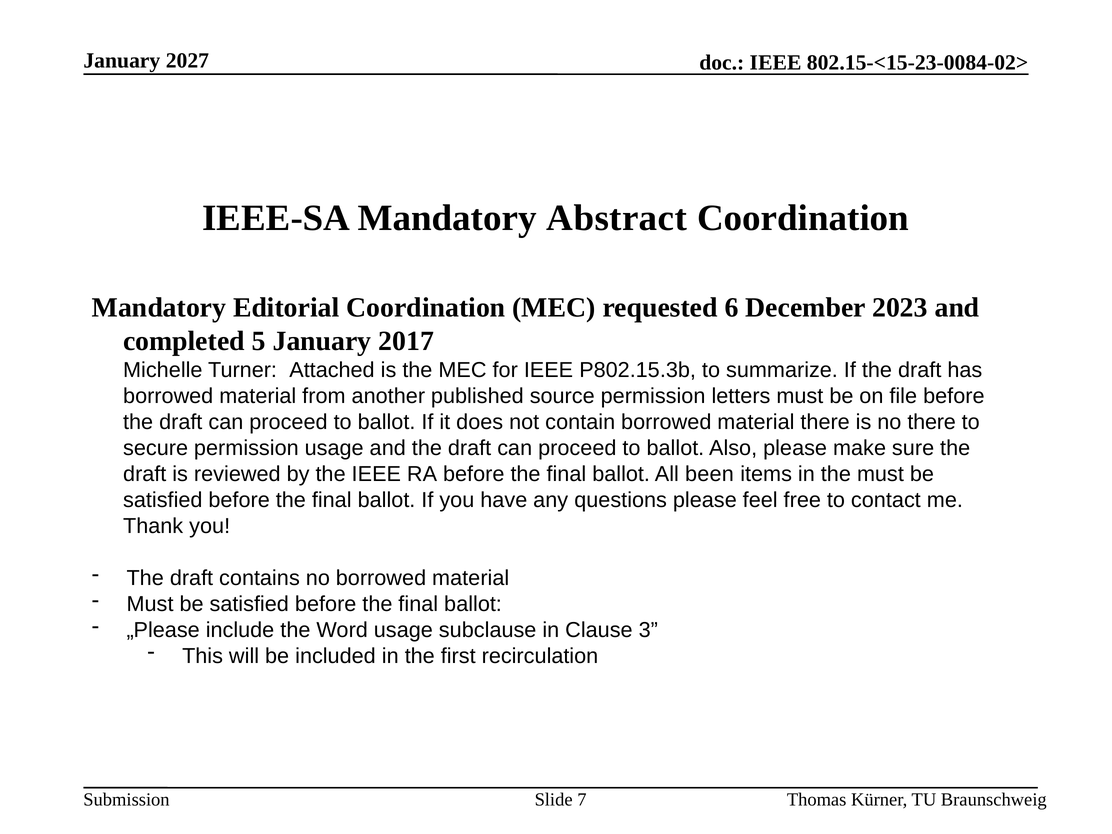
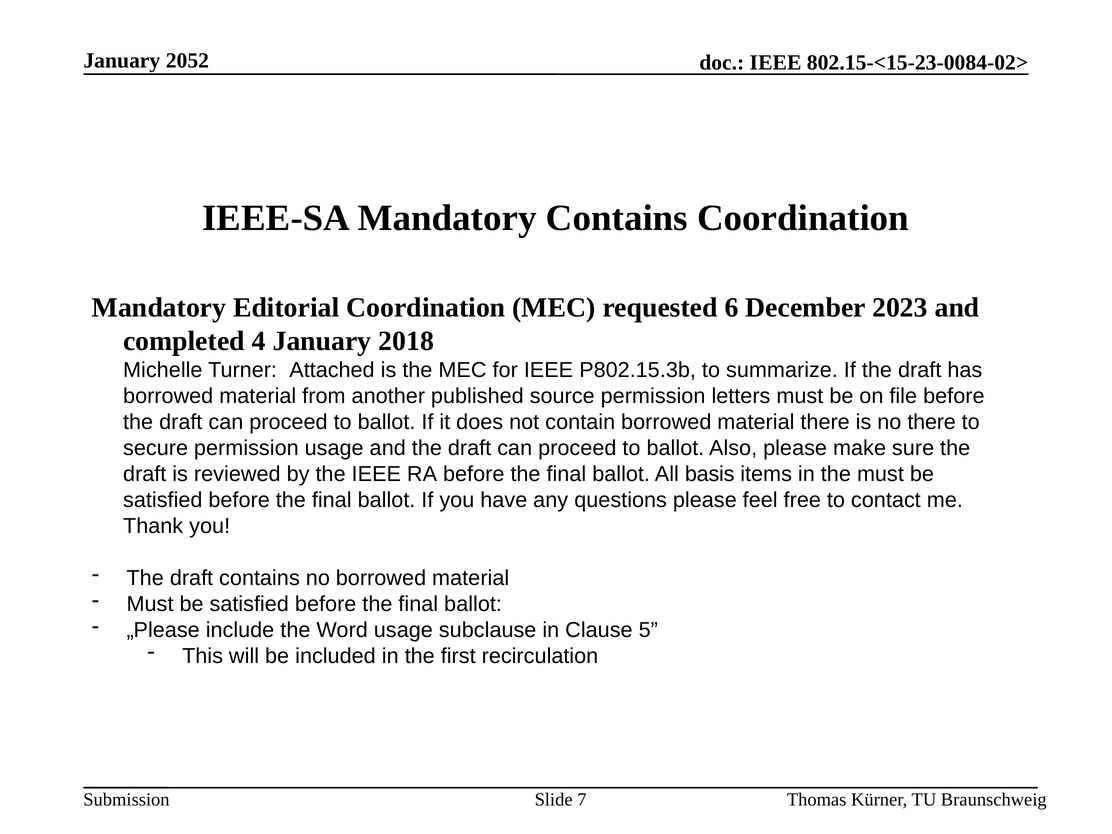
2027: 2027 -> 2052 (187, 61)
Mandatory Abstract: Abstract -> Contains (617, 218)
5: 5 -> 4 (259, 341)
2017: 2017 -> 2018 (406, 341)
been: been -> basis (710, 474)
3: 3 -> 5 (648, 630)
